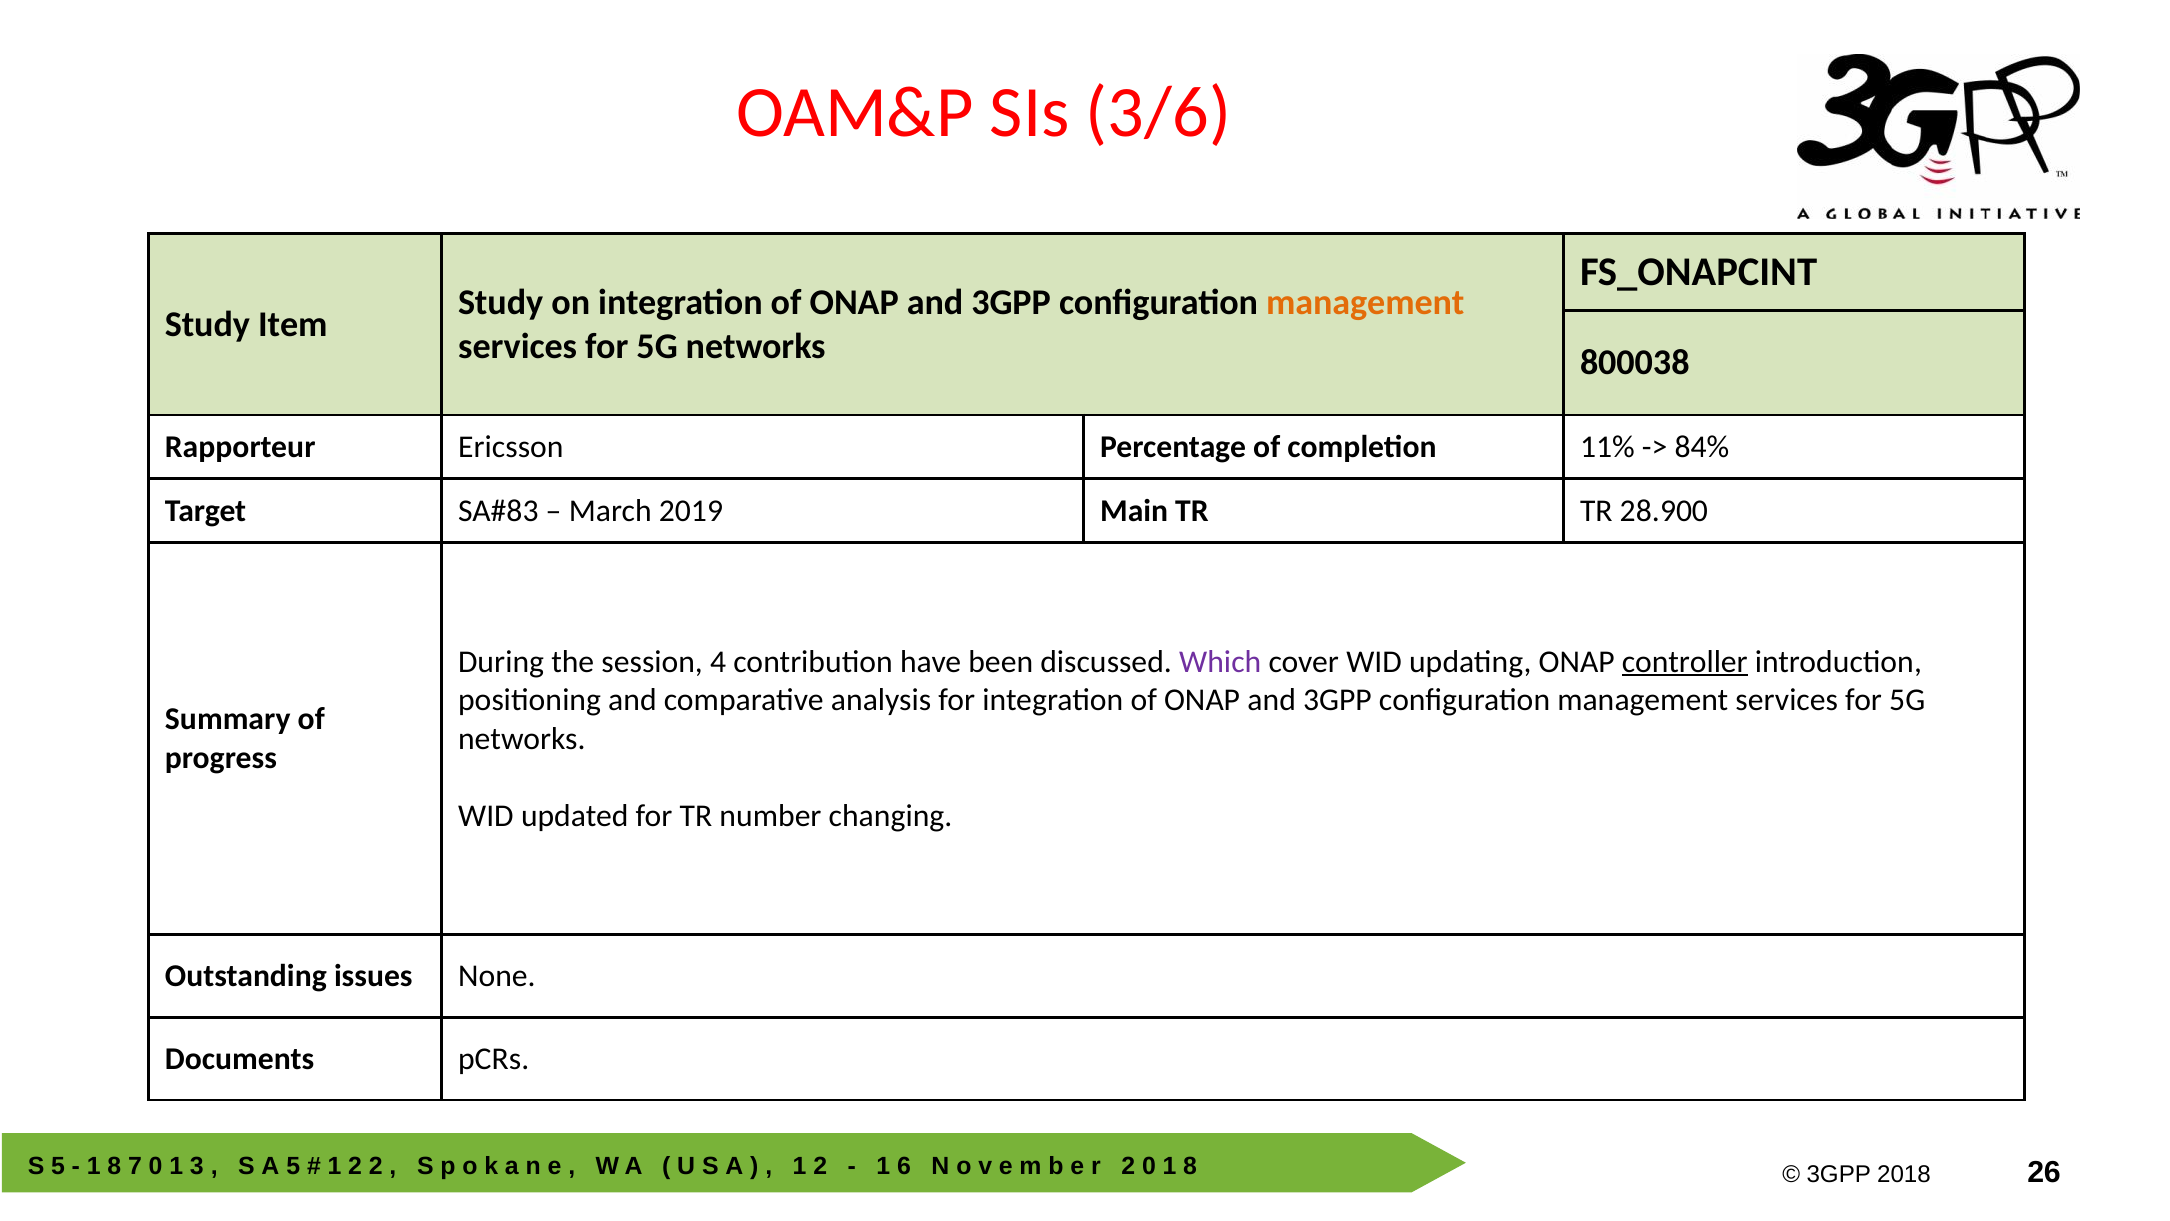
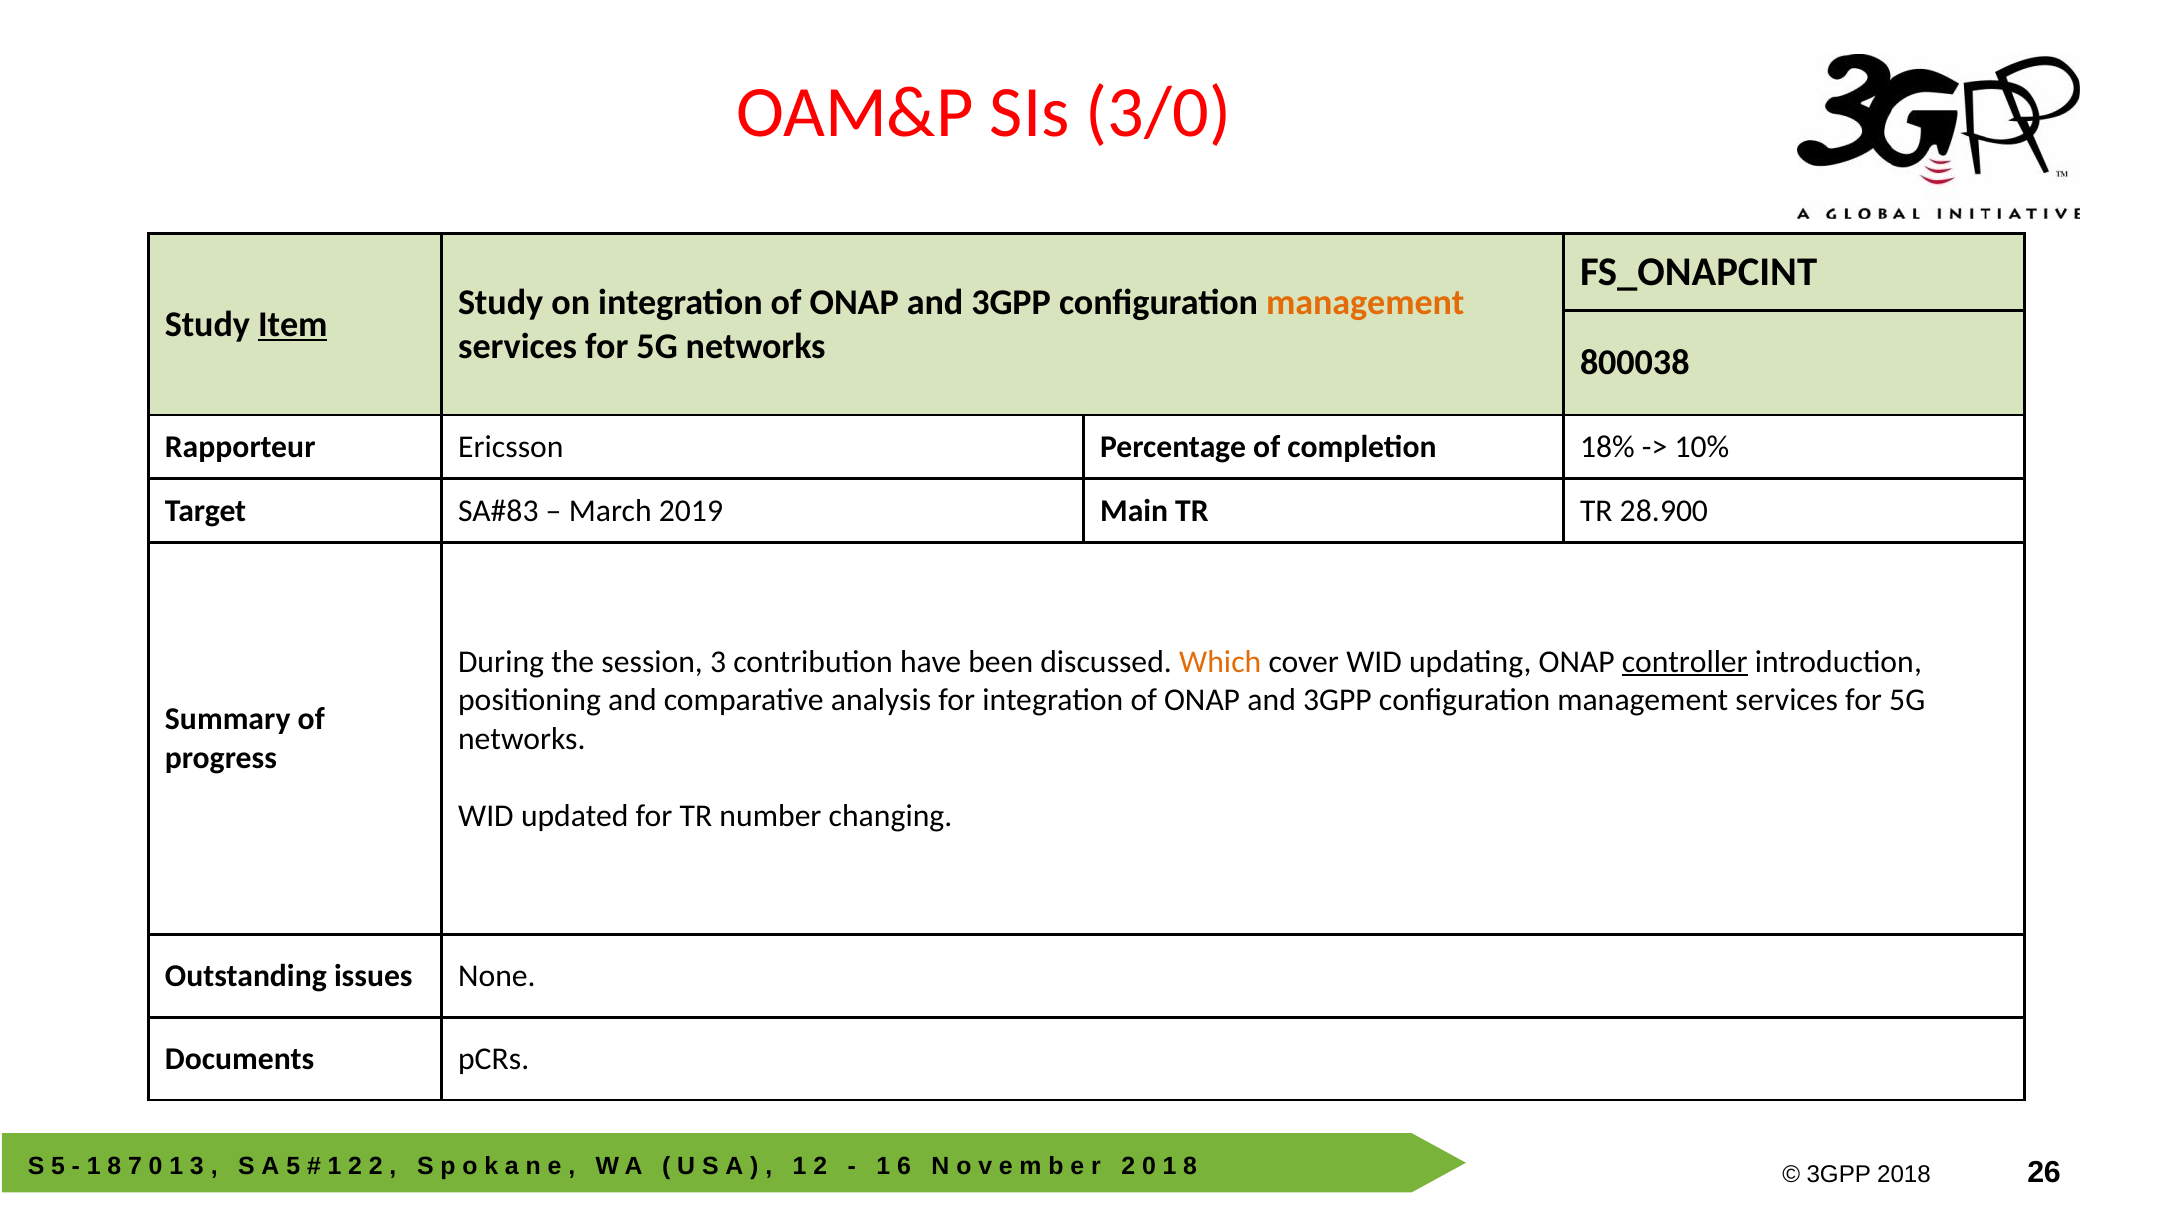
3/6: 3/6 -> 3/0 (1159, 112)
Item underline: none -> present (293, 325)
11%: 11% -> 18% (1607, 447)
84%: 84% -> 10% (1702, 447)
session 4: 4 -> 3 (718, 661)
Which colour: purple -> orange (1220, 661)
